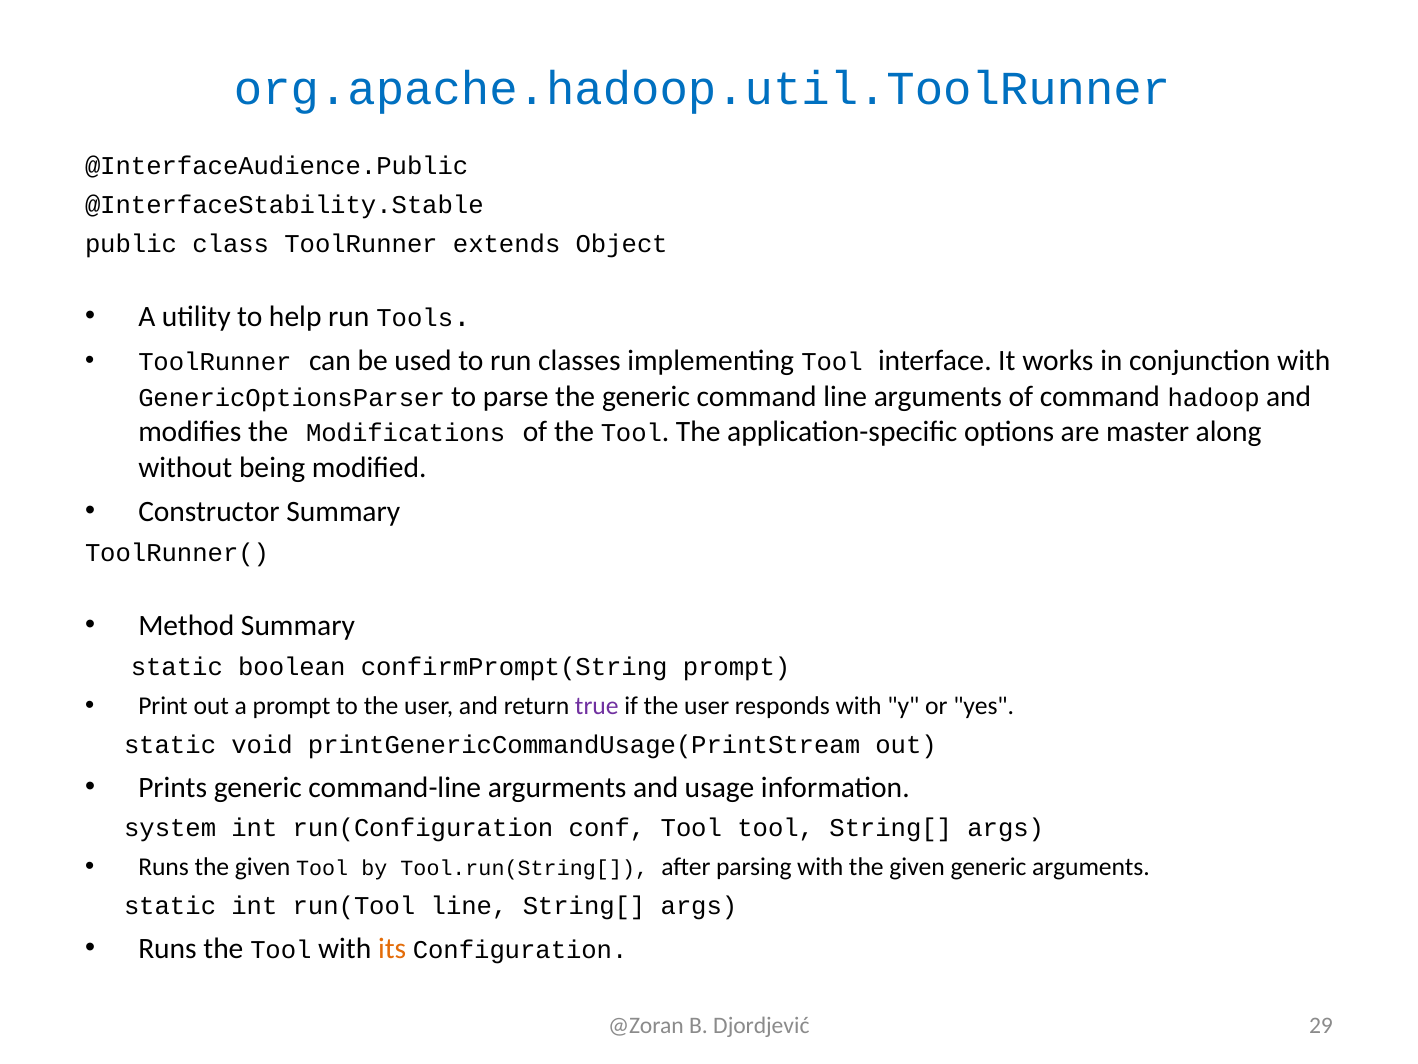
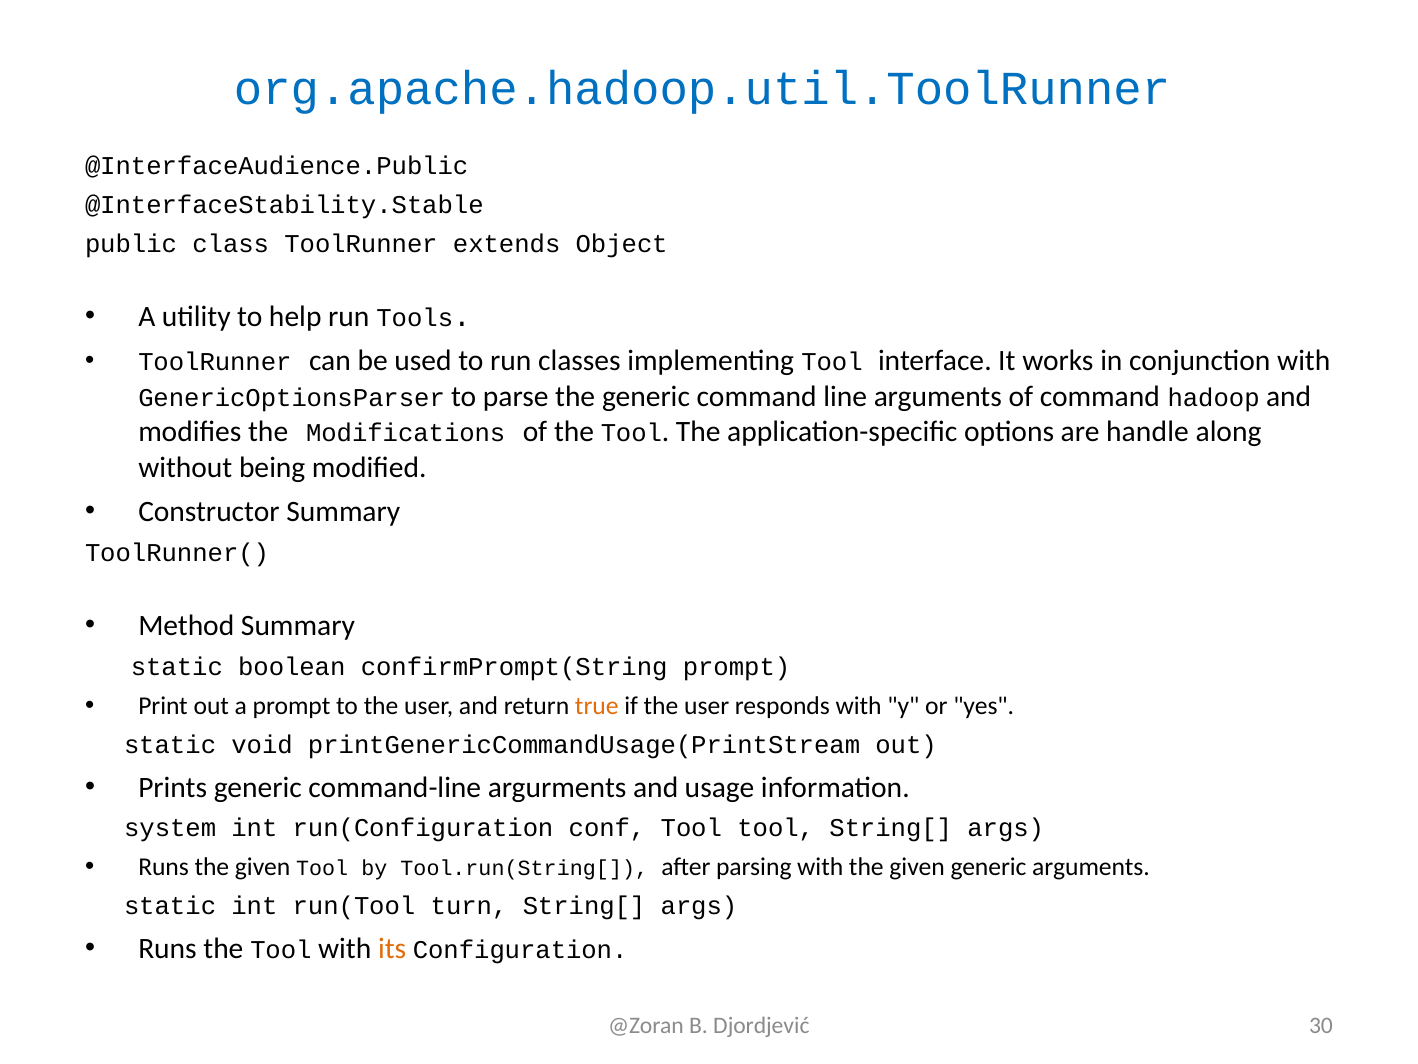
master: master -> handle (1147, 432)
true colour: purple -> orange (597, 705)
run(Tool line: line -> turn (469, 906)
29: 29 -> 30 (1321, 1025)
